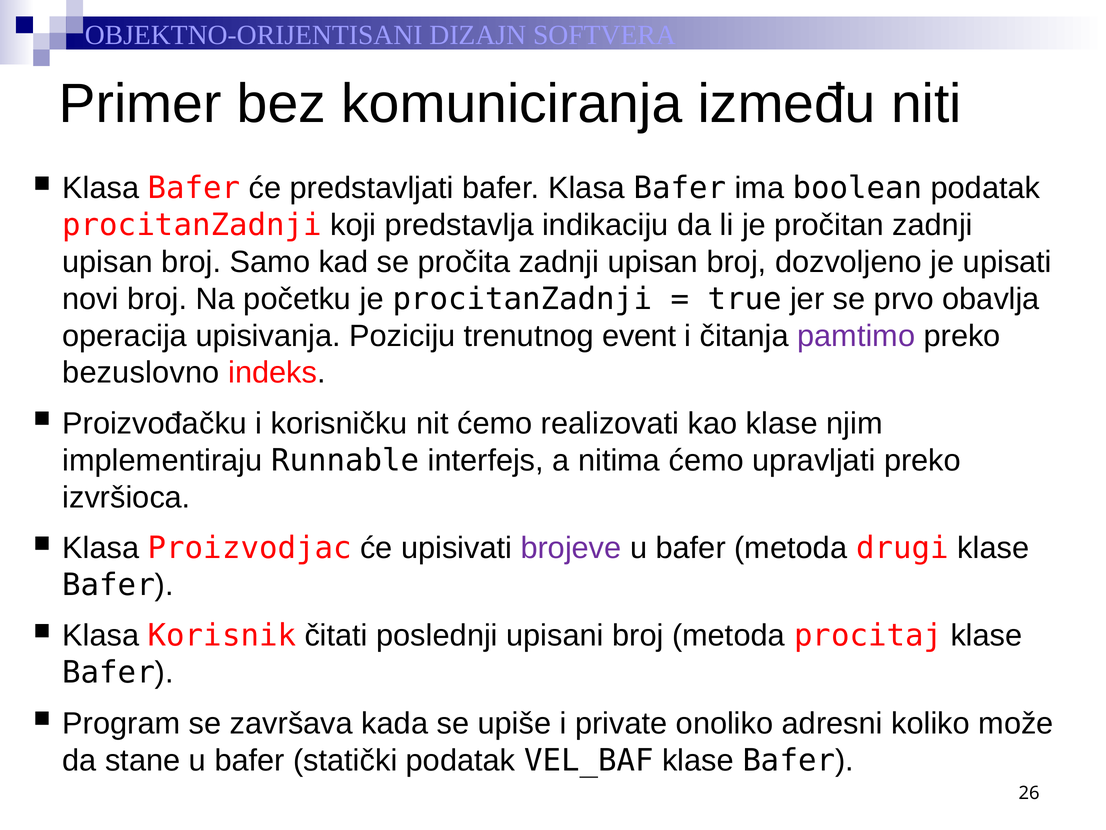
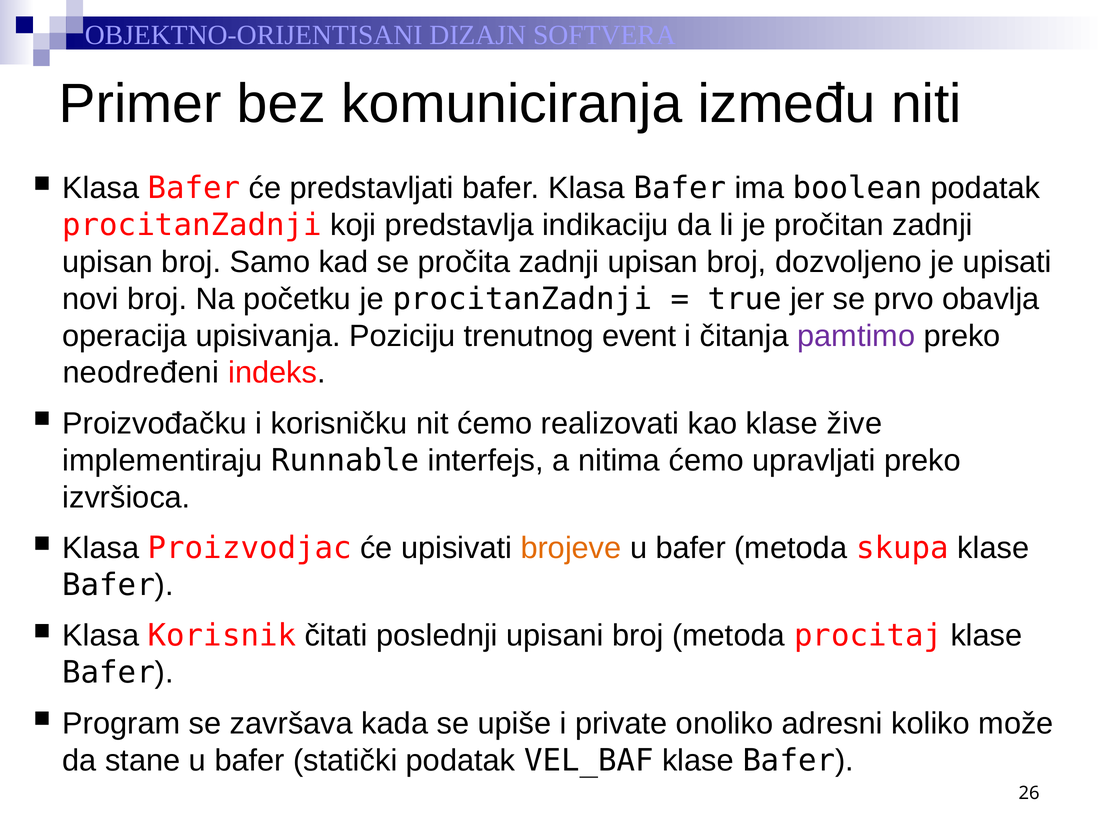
bezuslovno: bezuslovno -> neodređeni (141, 373)
njim: njim -> žive (854, 423)
brojeve colour: purple -> orange (571, 548)
drugi: drugi -> skupa (903, 548)
